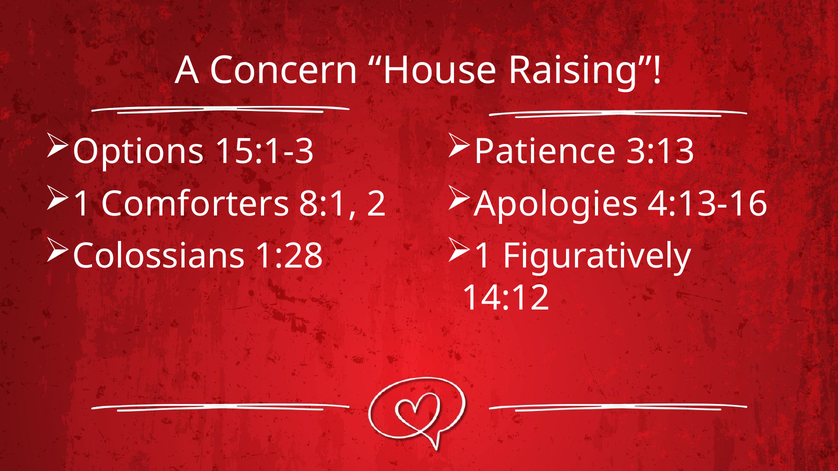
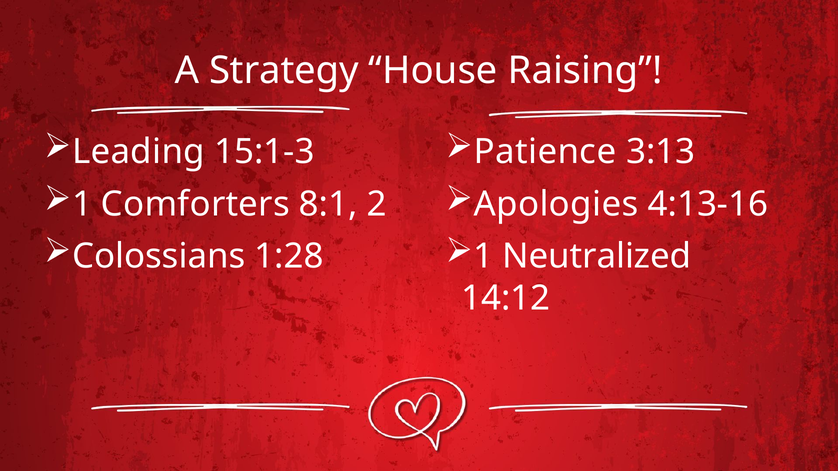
Concern: Concern -> Strategy (284, 71)
Options: Options -> Leading (138, 152)
Figuratively: Figuratively -> Neutralized (597, 257)
